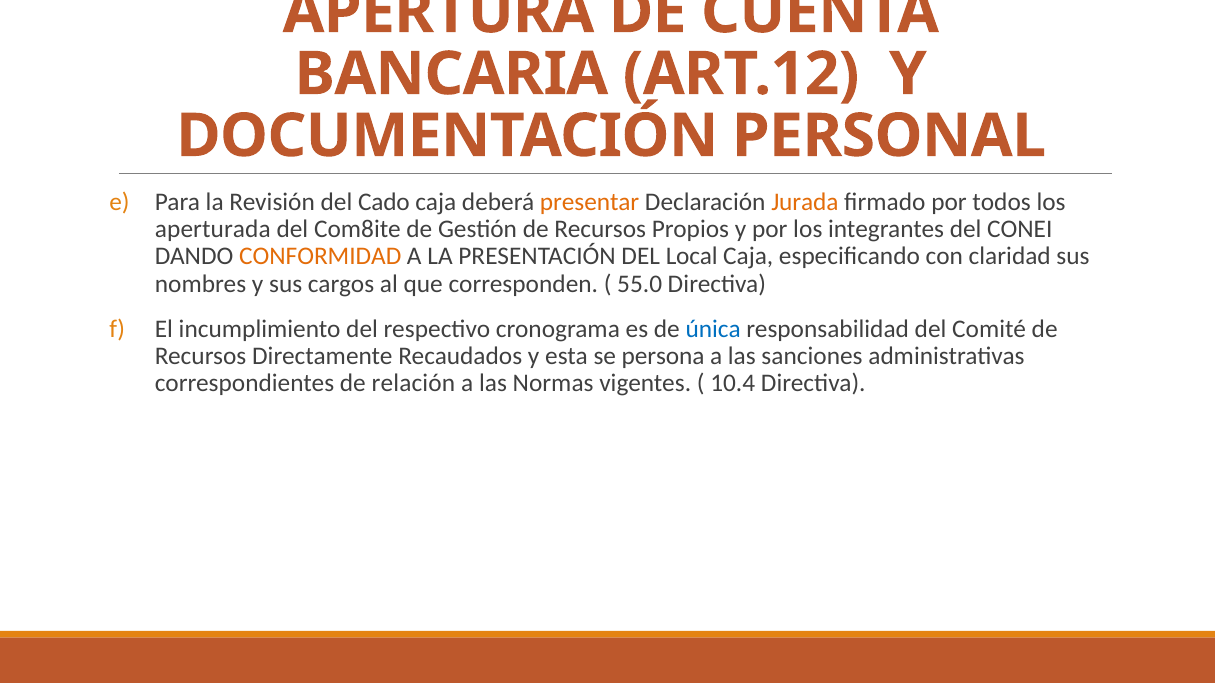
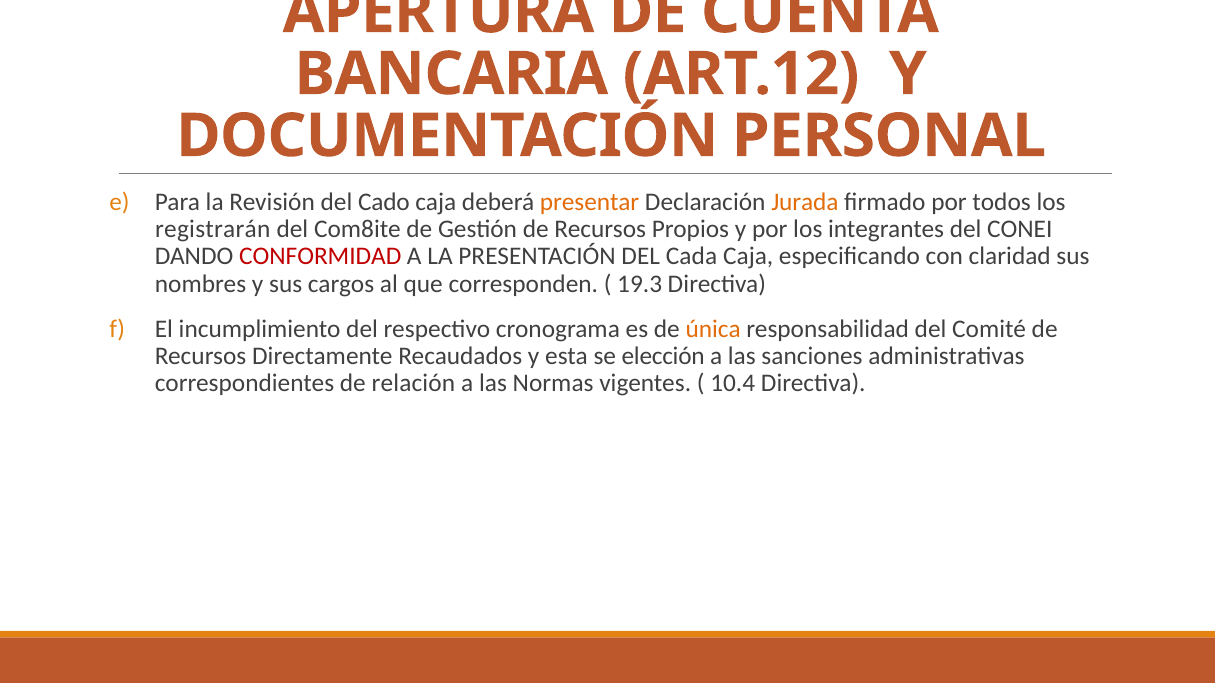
aperturada: aperturada -> registrarán (213, 229)
CONFORMIDAD colour: orange -> red (320, 257)
Local: Local -> Cada (692, 257)
55.0: 55.0 -> 19.3 (640, 284)
única colour: blue -> orange (713, 329)
persona: persona -> elección (663, 356)
